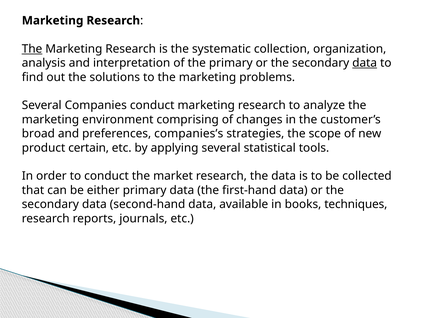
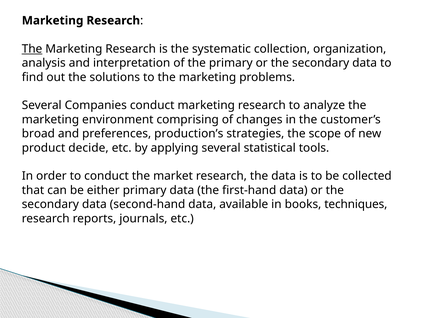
data underline: present -> none (365, 63)
companies’s: companies’s -> production’s (189, 134)
certain: certain -> decide (88, 148)
